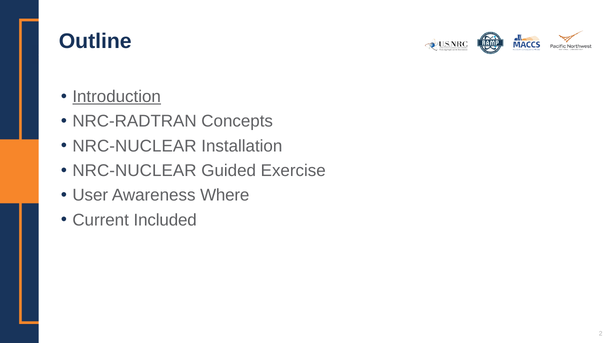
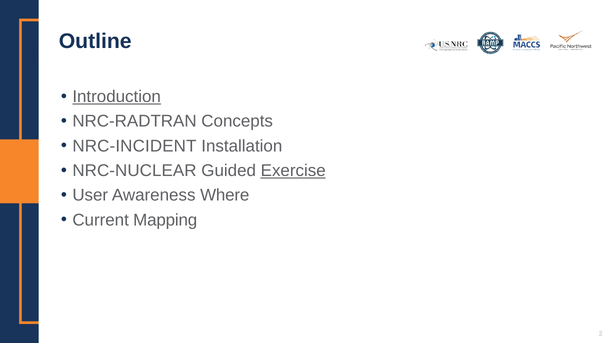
NRC-NUCLEAR: NRC-NUCLEAR -> NRC-INCIDENT (134, 146)
Exercise underline: none -> present (293, 171)
Included: Included -> Mapping (165, 220)
